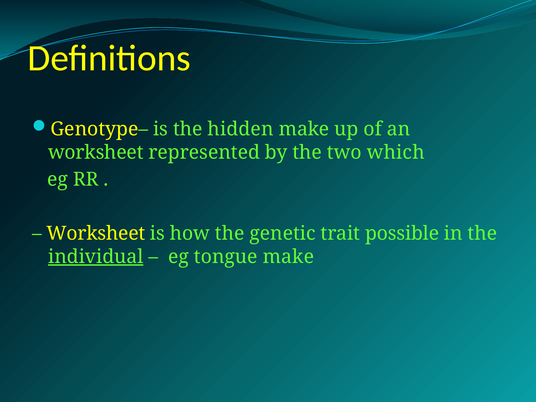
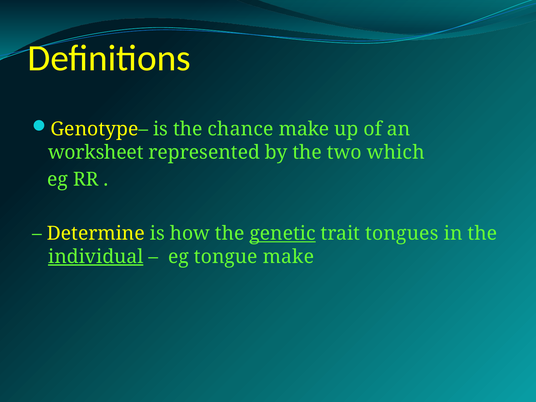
hidden: hidden -> chance (241, 129)
Worksheet: Worksheet -> Determine (96, 234)
genetic underline: none -> present (283, 234)
possible: possible -> tongues (402, 234)
